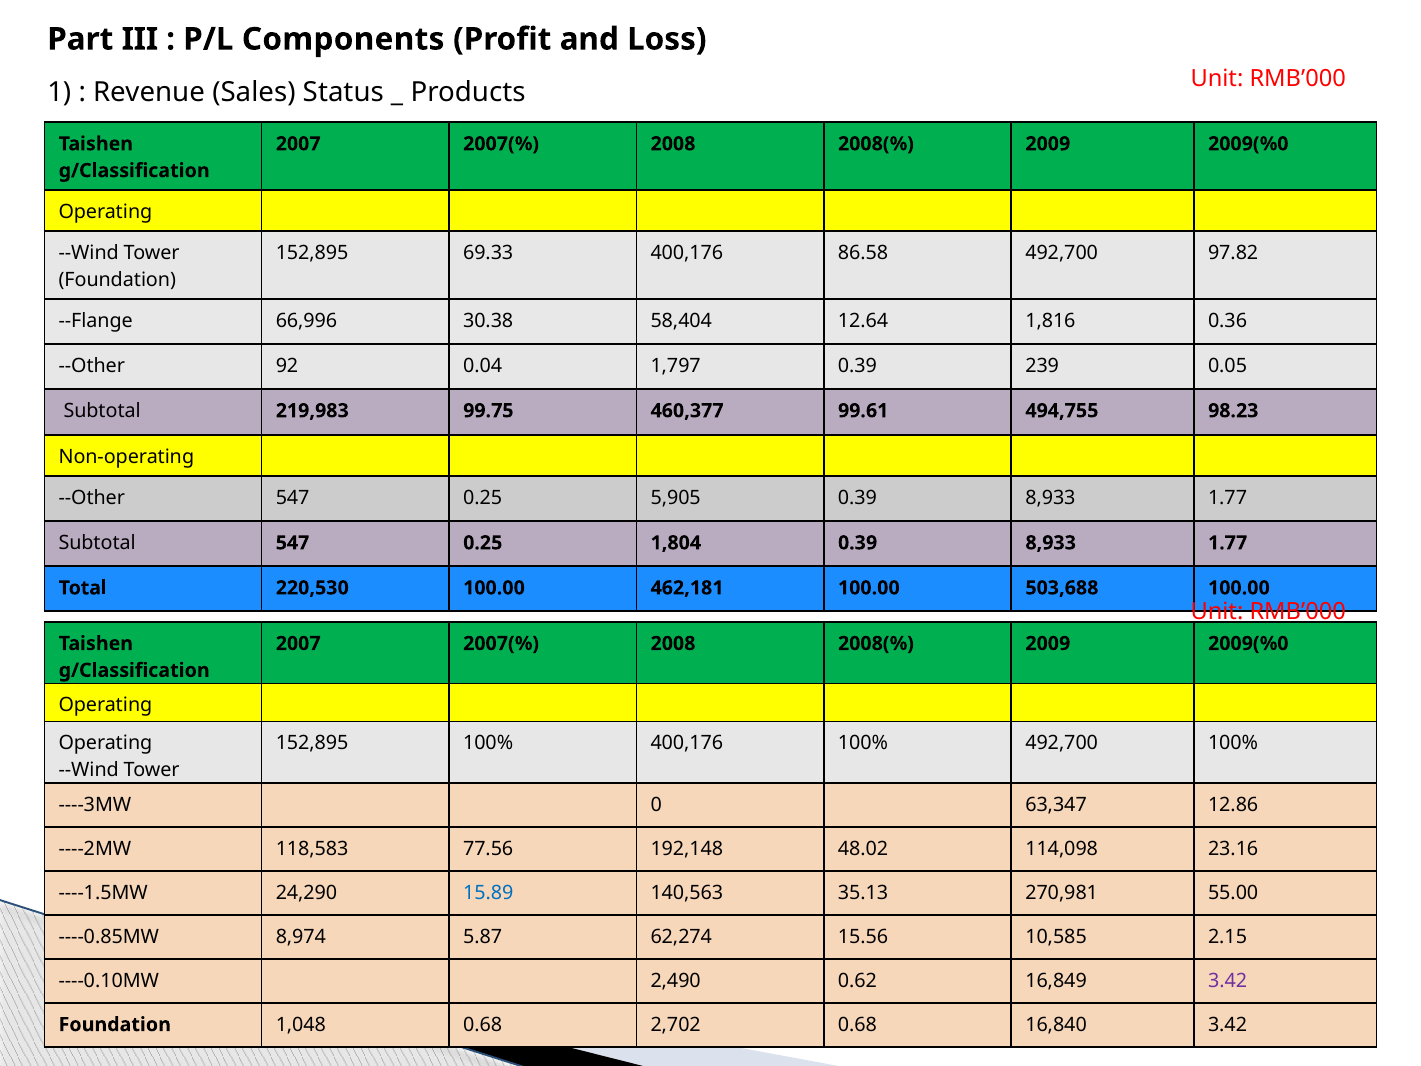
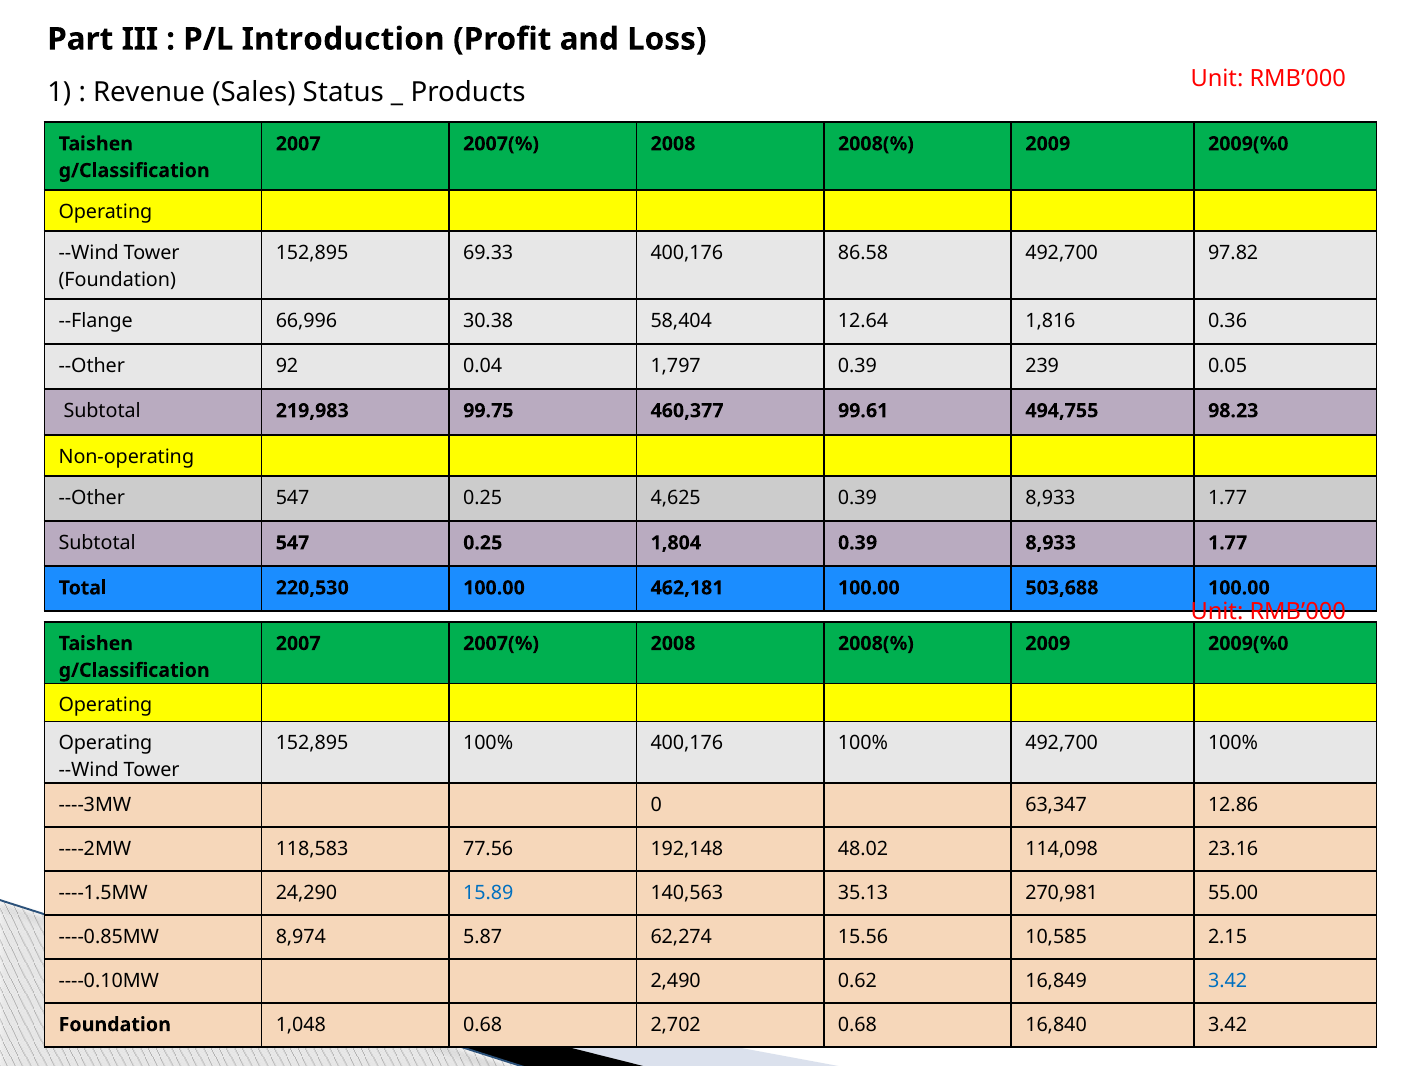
Components: Components -> Introduction (343, 39)
5,905: 5,905 -> 4,625 (676, 498)
3.42 colour: purple -> blue (1228, 980)
